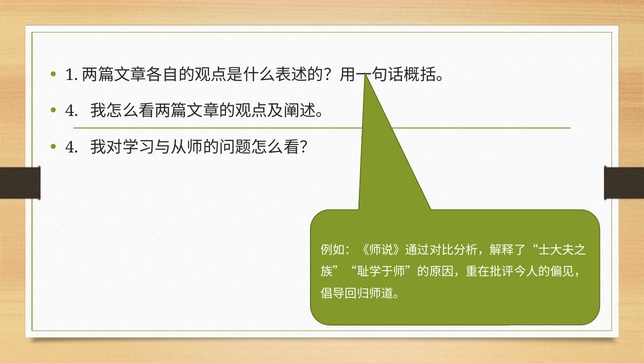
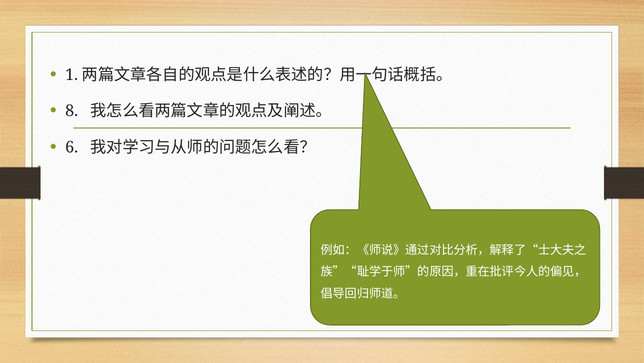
4: 4 -> 8 (72, 111)
4: 4 -> 6 (72, 147)
